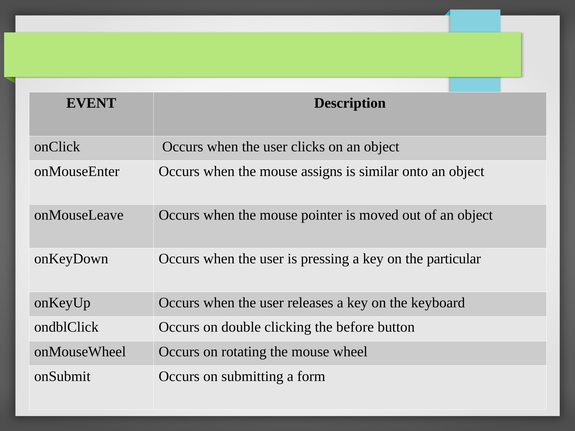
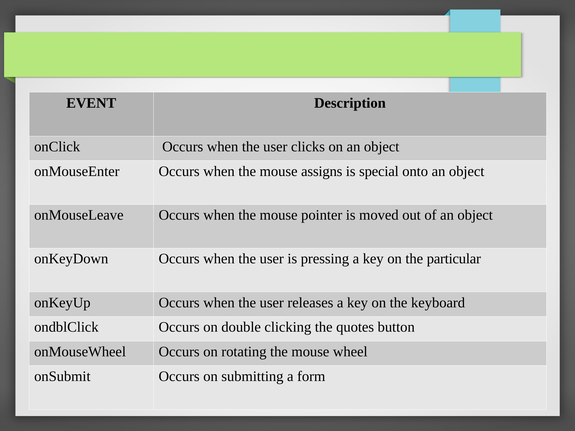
similar: similar -> special (379, 171)
before: before -> quotes (355, 327)
